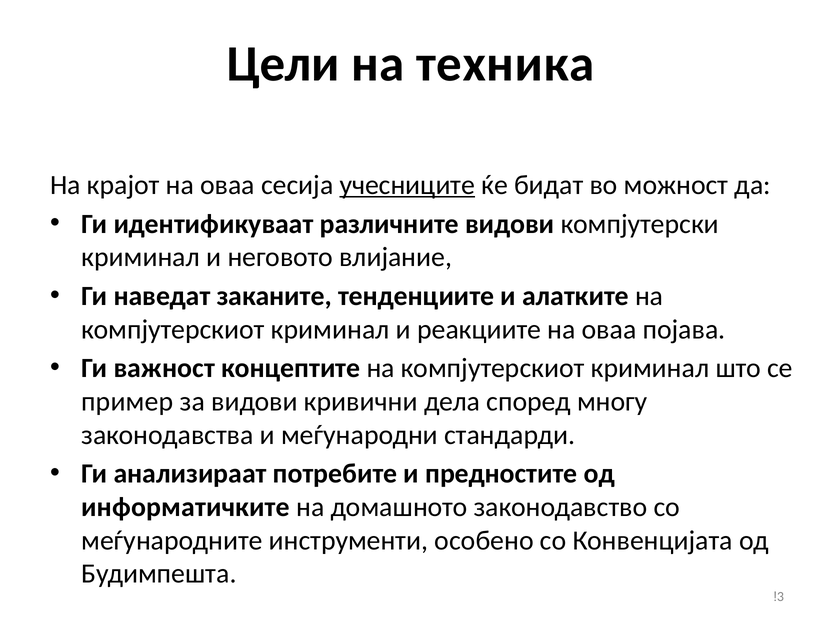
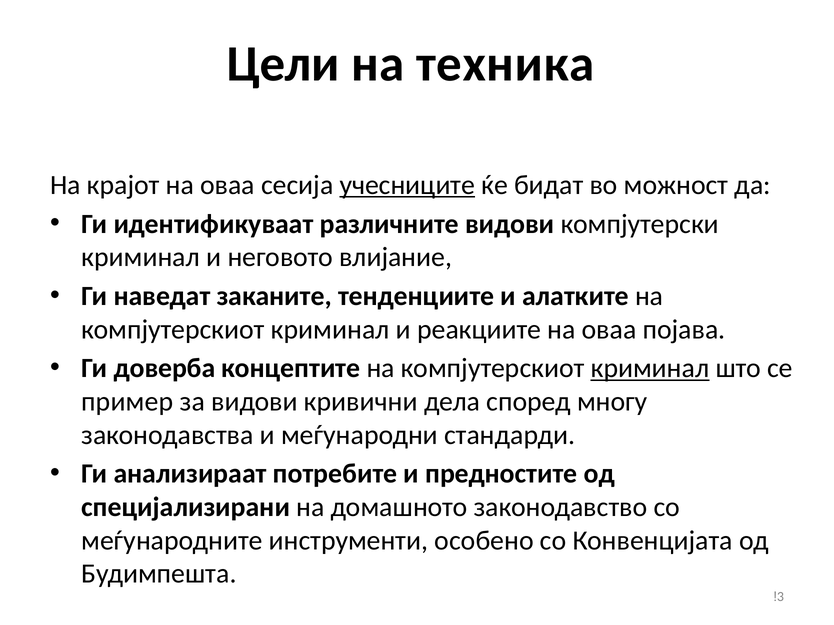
важност: важност -> доверба (164, 369)
криминал underline: none -> present (650, 369)
информатичките: информатичките -> специјализирани (186, 508)
